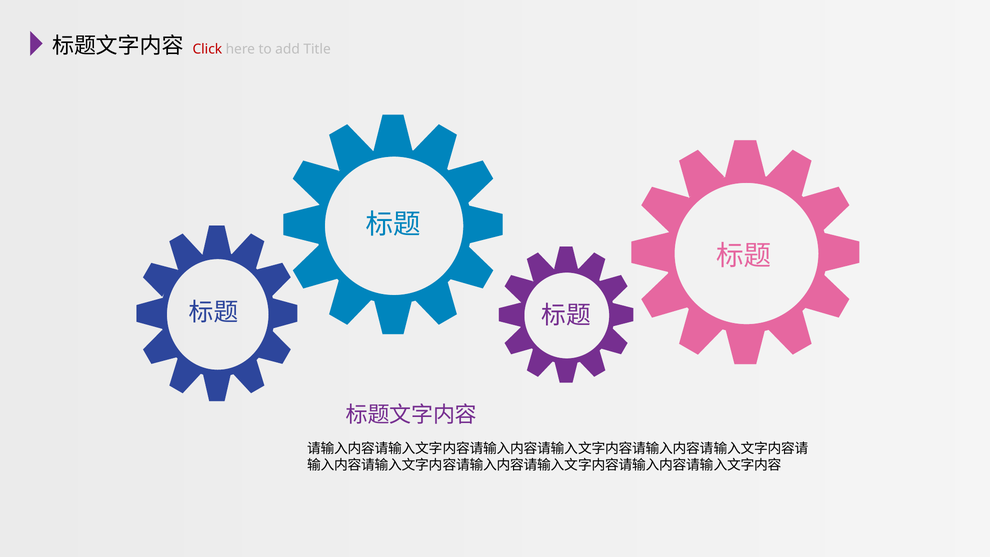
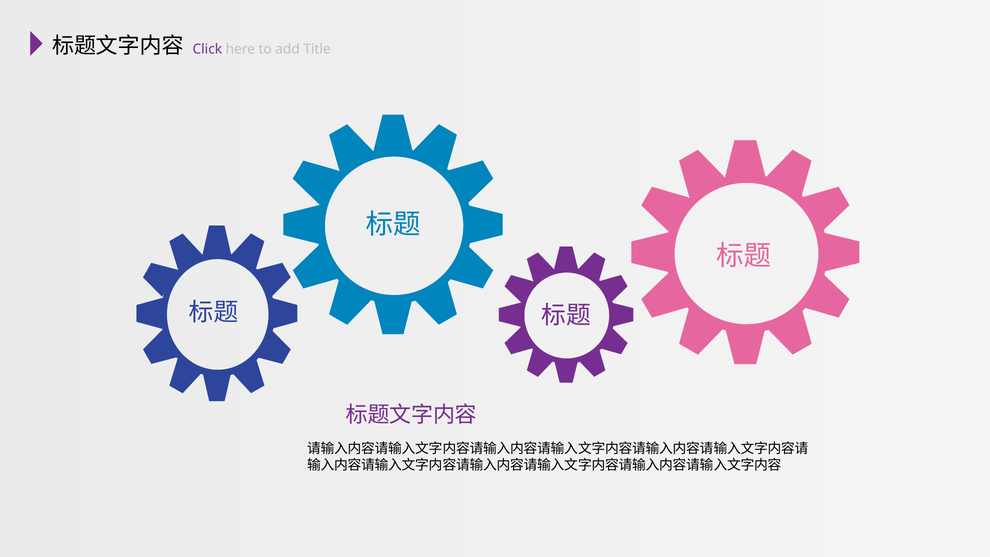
Click colour: red -> purple (207, 49)
